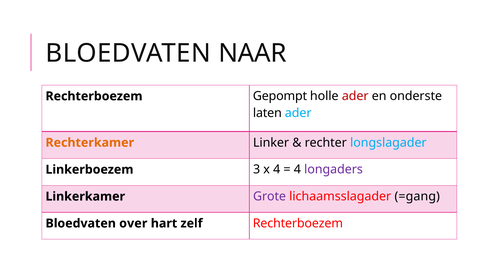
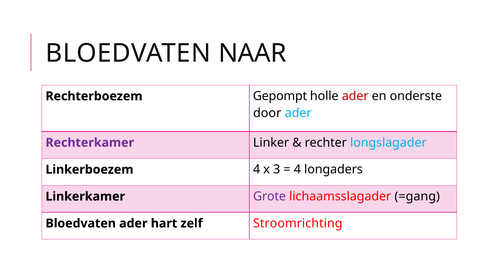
laten: laten -> door (267, 113)
Rechterkamer colour: orange -> purple (90, 142)
Linkerboezem 3: 3 -> 4 (257, 169)
x 4: 4 -> 3 (277, 169)
longaders colour: purple -> black (333, 169)
Bloedvaten over: over -> ader (133, 223)
zelf Rechterboezem: Rechterboezem -> Stroomrichting (298, 223)
